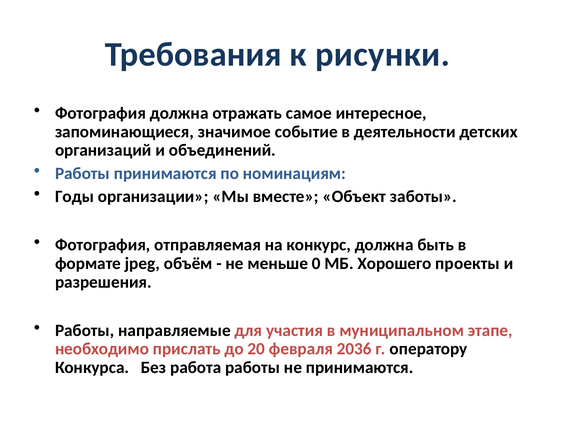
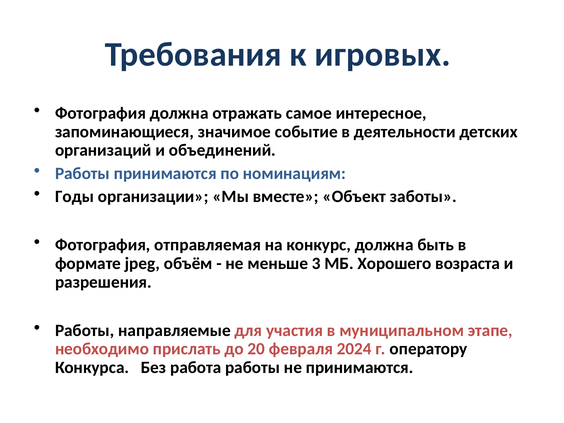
рисунки: рисунки -> игровых (383, 55)
0: 0 -> 3 (316, 263)
проекты: проекты -> возраста (468, 263)
2036: 2036 -> 2024 (354, 349)
